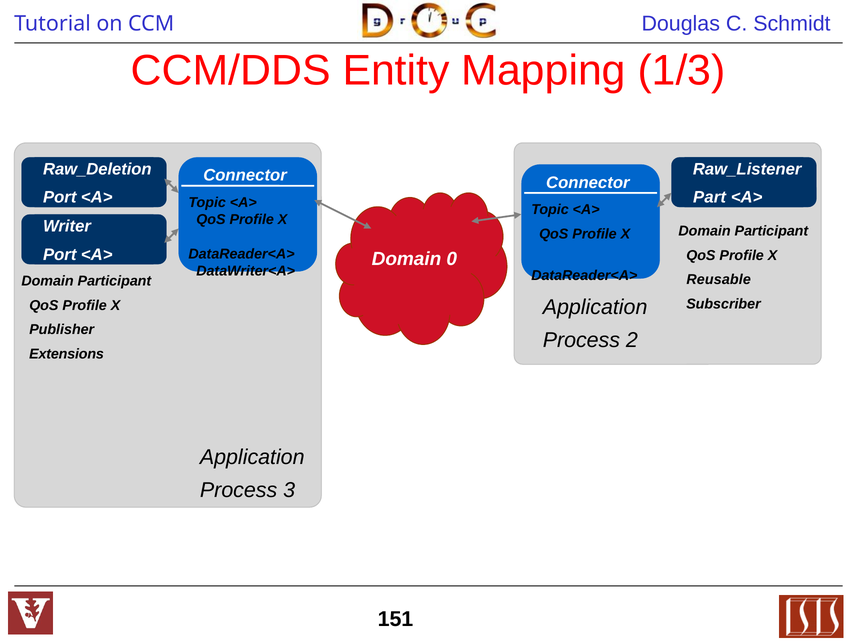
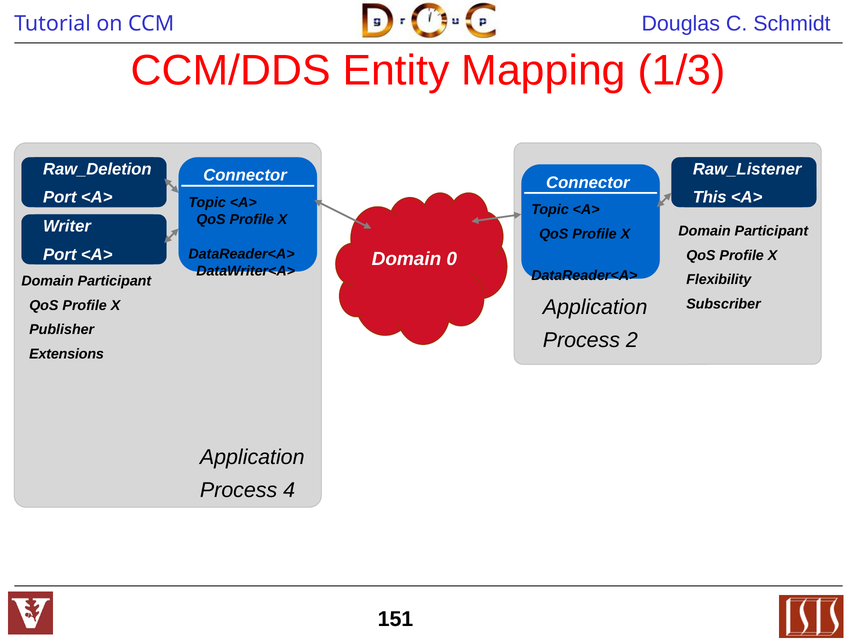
Part: Part -> This (710, 197)
Reusable: Reusable -> Flexibility (719, 280)
3: 3 -> 4 (289, 490)
